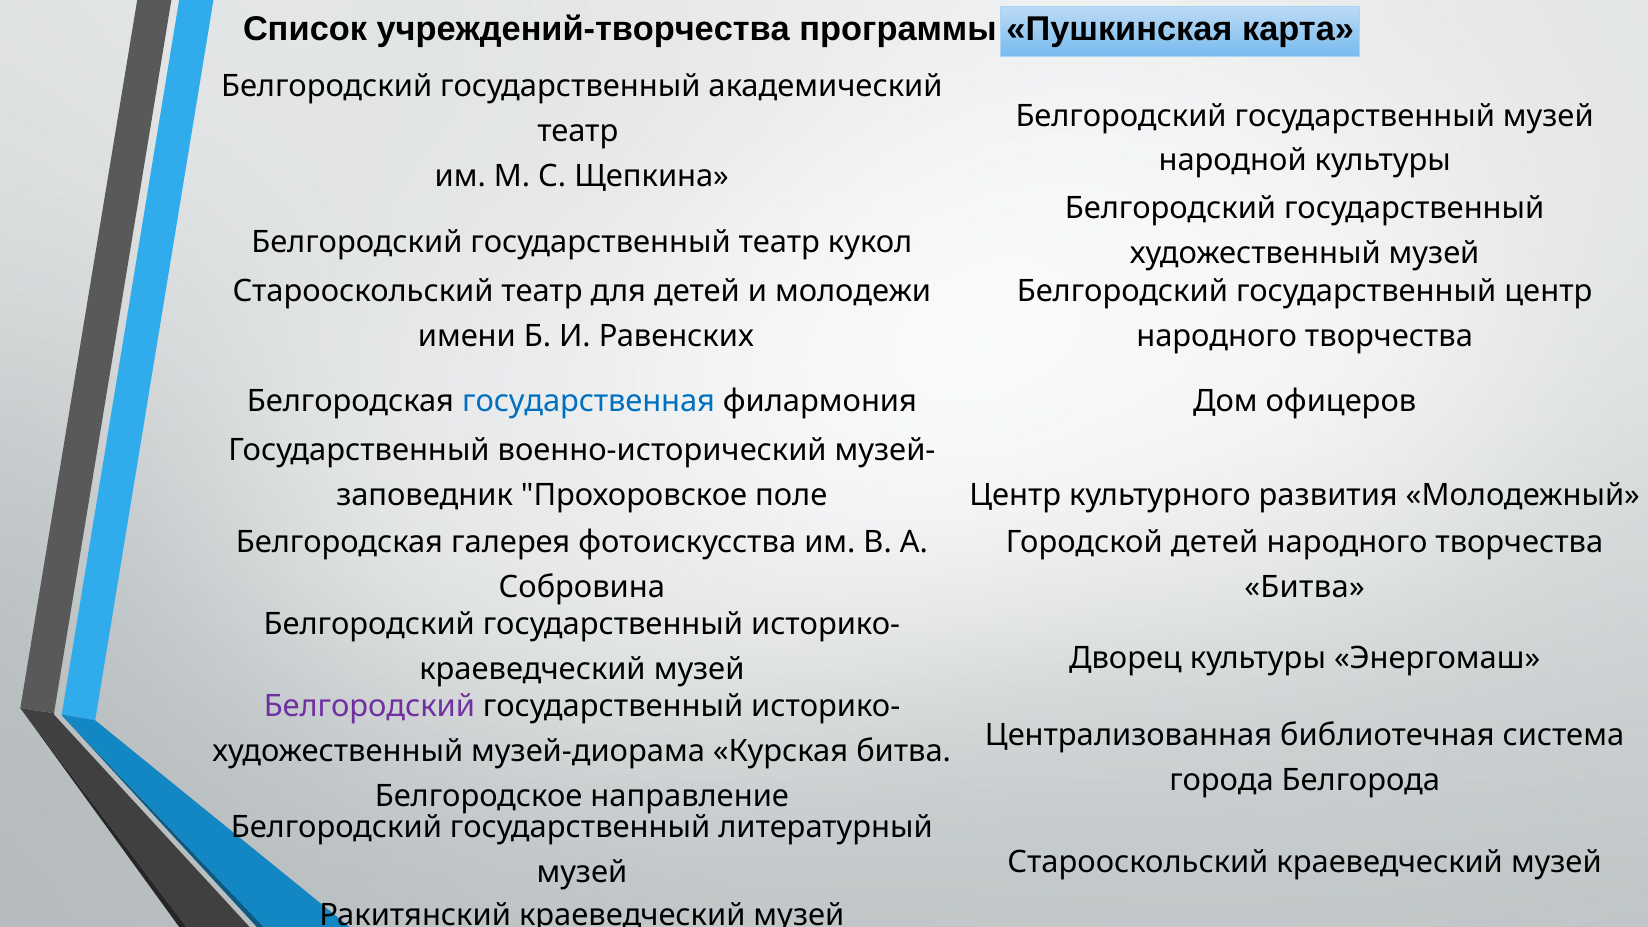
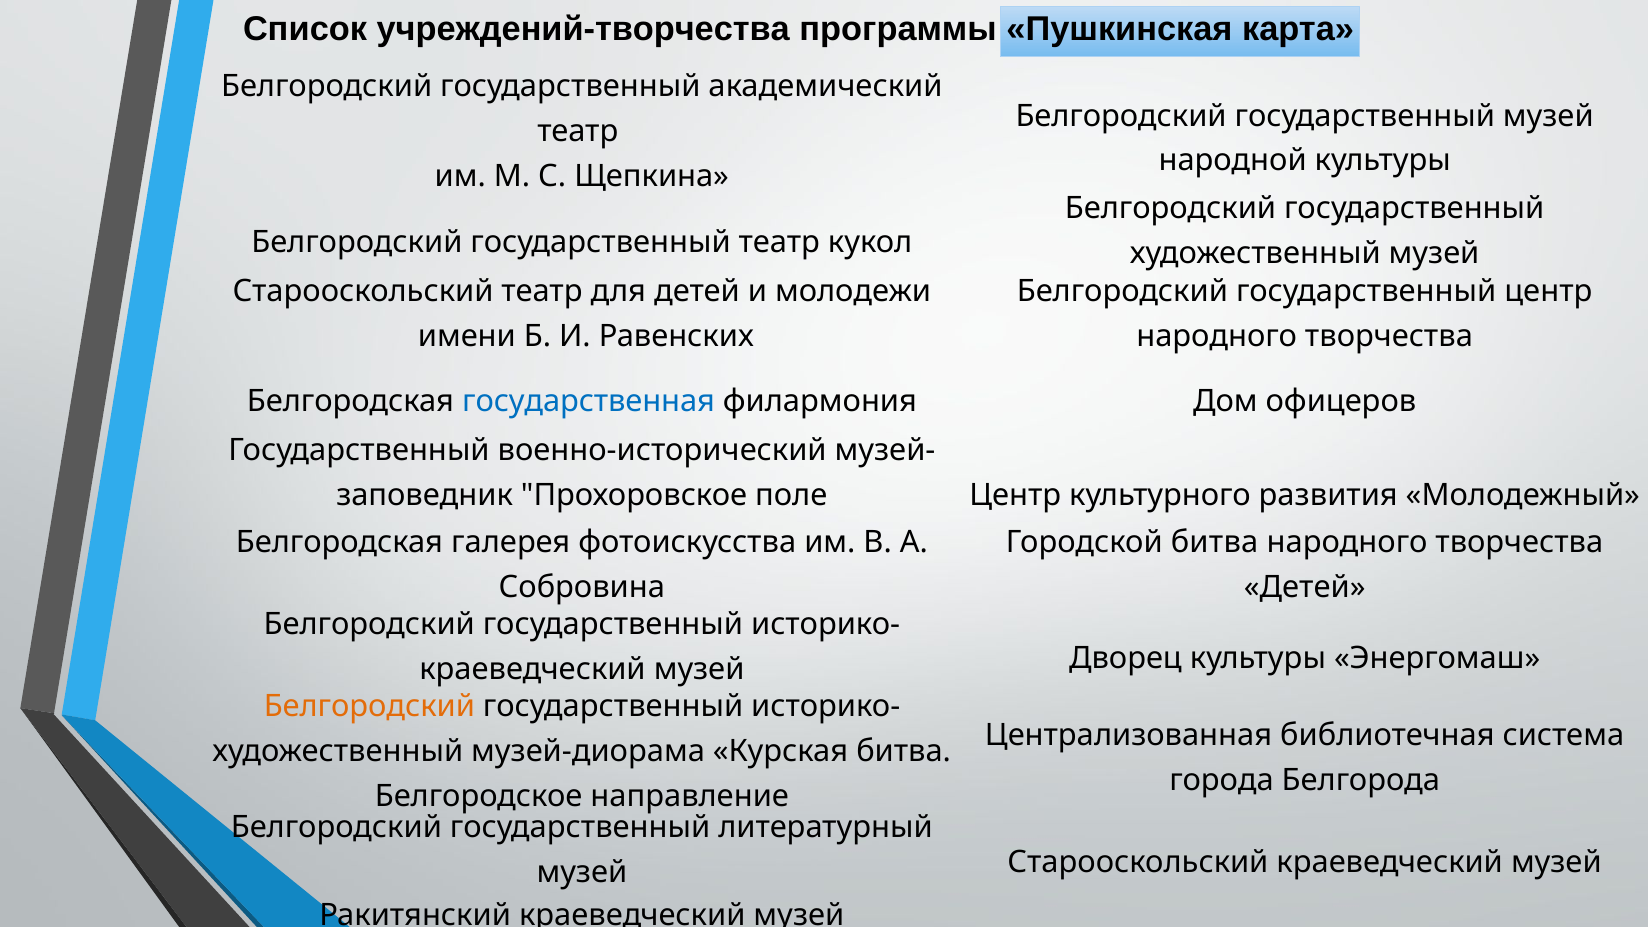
Городской детей: детей -> битва (1215, 542)
Битва: Битва -> Детей (1305, 587)
Белгородский colour: purple -> orange (369, 706)
